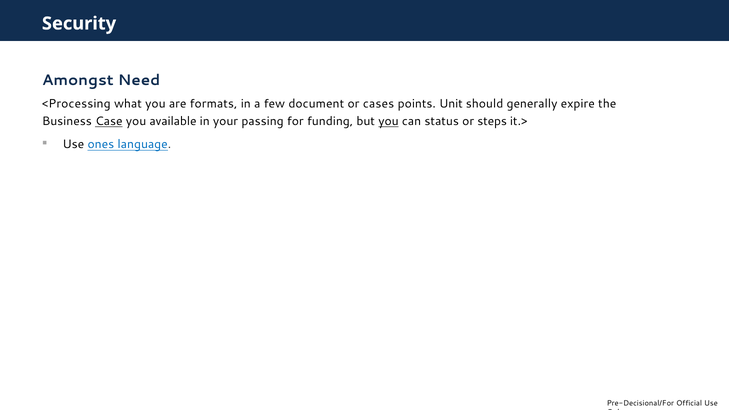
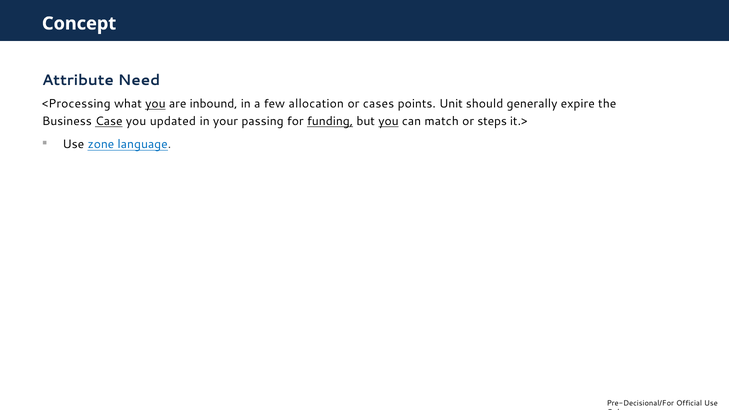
Security: Security -> Concept (79, 24)
Amongst: Amongst -> Attribute (78, 80)
you underline: none -> present (155, 104)
formats: formats -> inbound (214, 104)
document: document -> allocation (316, 104)
available: available -> updated (173, 121)
funding underline: none -> present (330, 121)
status: status -> match (442, 121)
ones: ones -> zone (101, 144)
